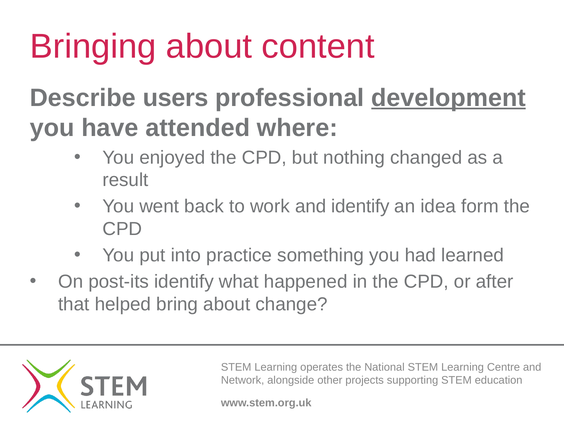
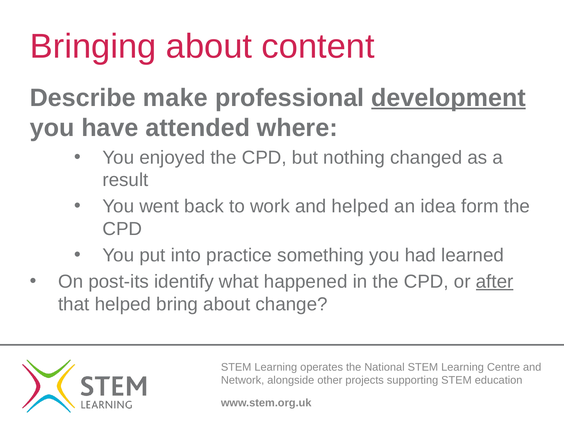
users: users -> make (175, 98)
and identify: identify -> helped (360, 206)
after underline: none -> present (495, 282)
